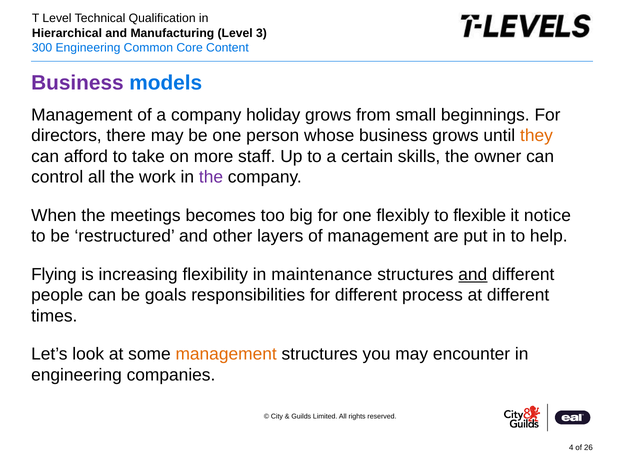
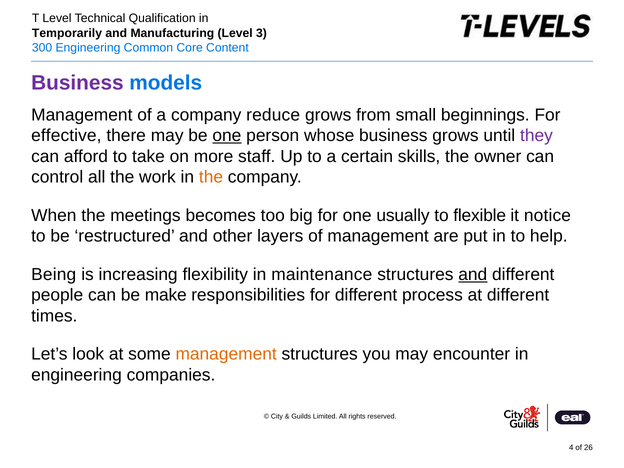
Hierarchical: Hierarchical -> Temporarily (67, 33)
holiday: holiday -> reduce (273, 115)
directors: directors -> effective (66, 136)
one underline: none -> present (227, 136)
they colour: orange -> purple (536, 136)
the colour: purple -> orange (211, 177)
flexibly: flexibly -> usually (403, 215)
Flying: Flying -> Being (54, 274)
goals: goals -> make (166, 295)
